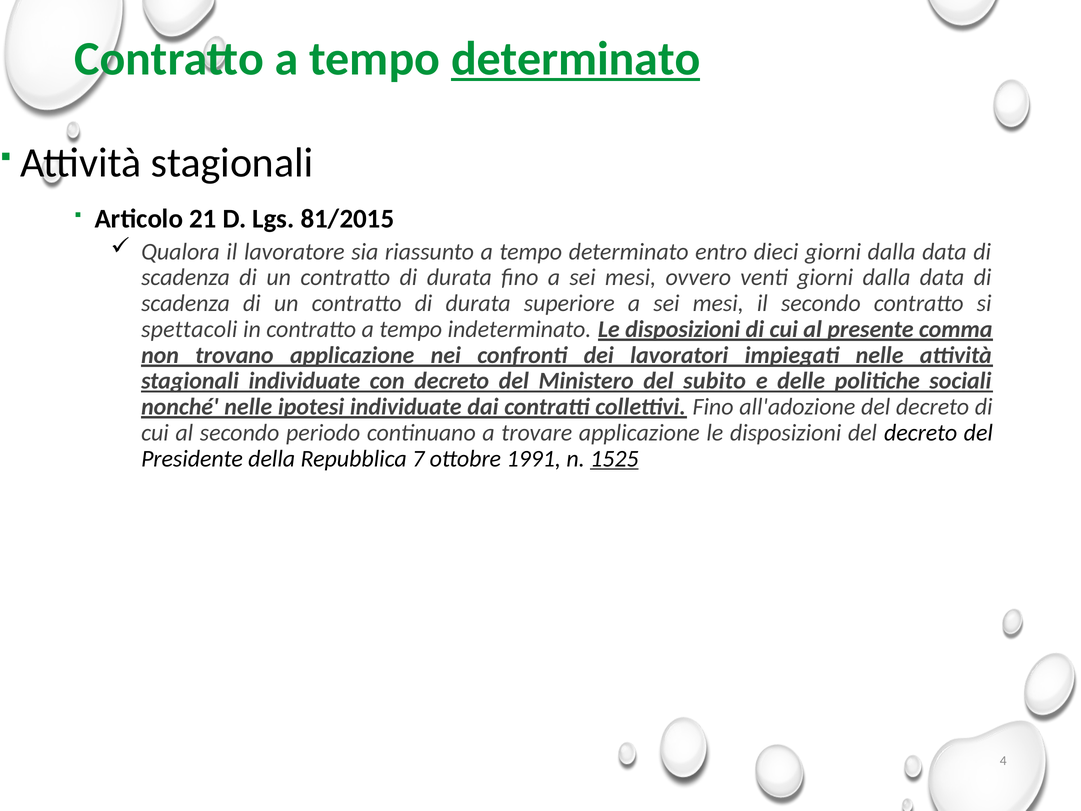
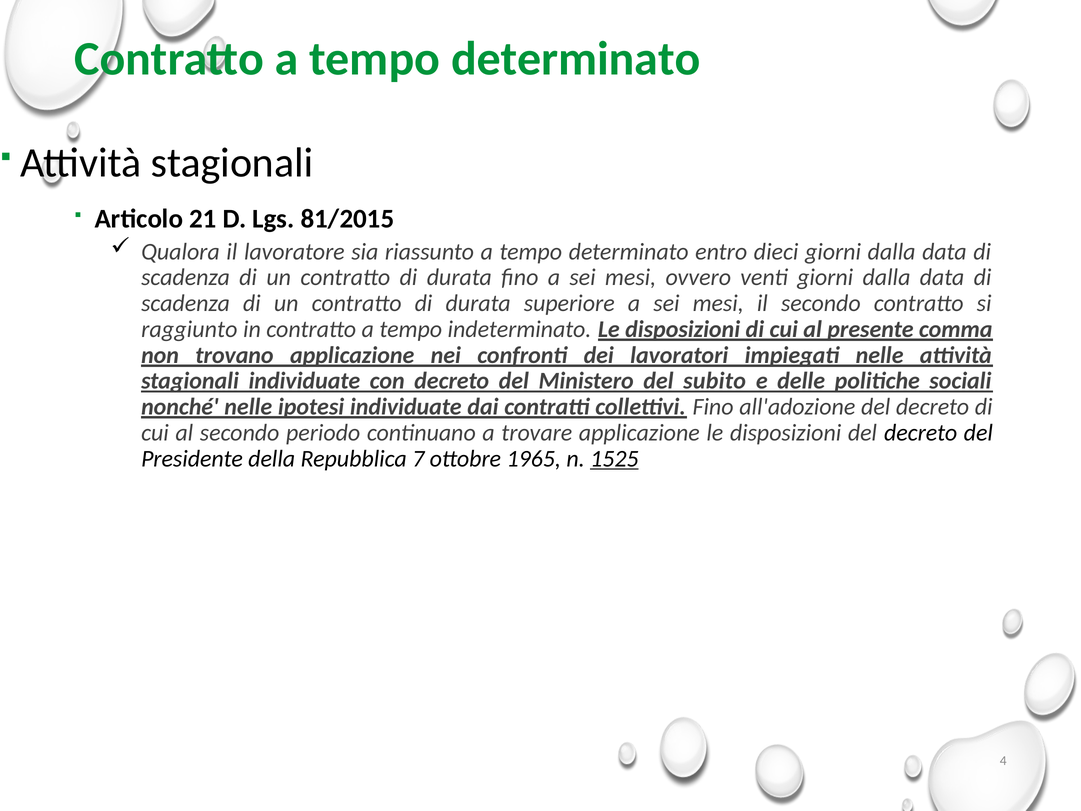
determinato underline: present -> none (576, 59)
spettacoli: spettacoli -> raggiunto (189, 329)
1991: 1991 -> 1965 (534, 459)
